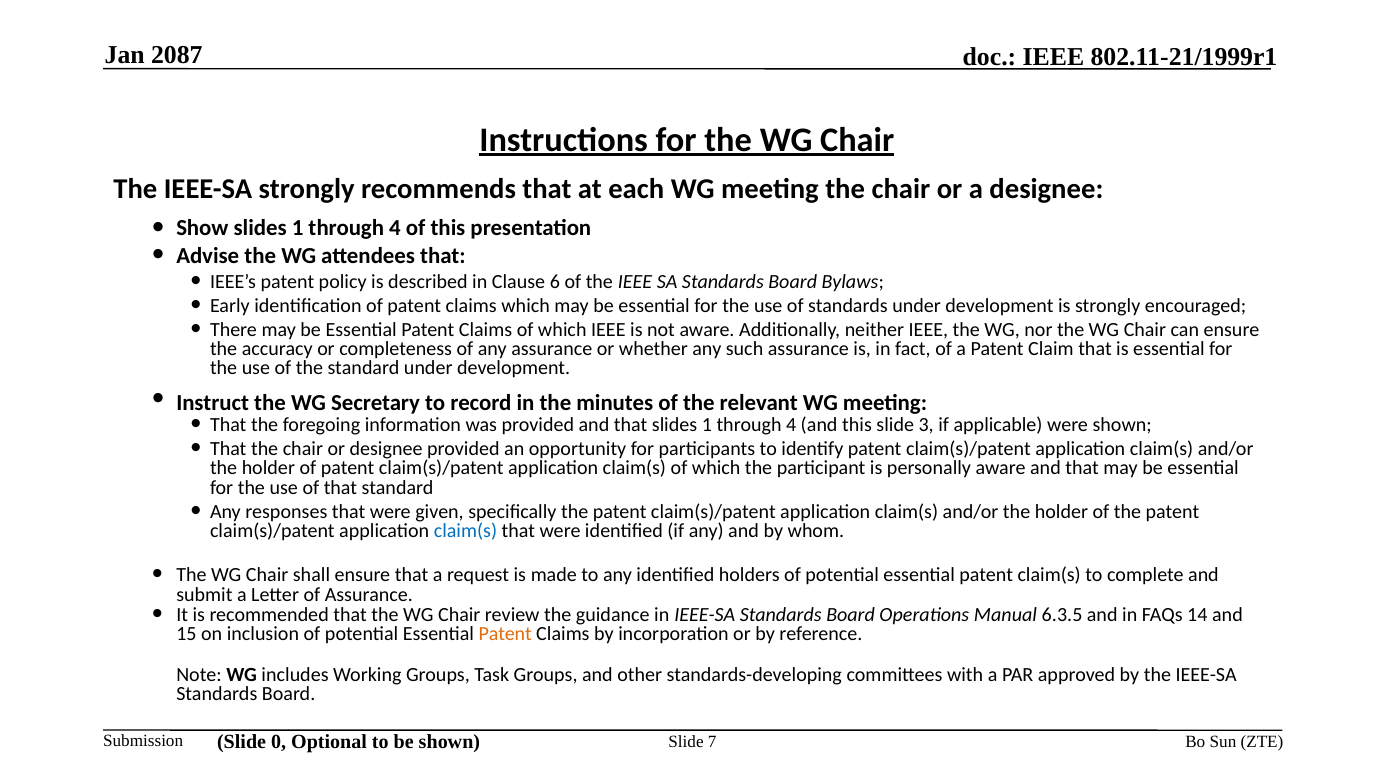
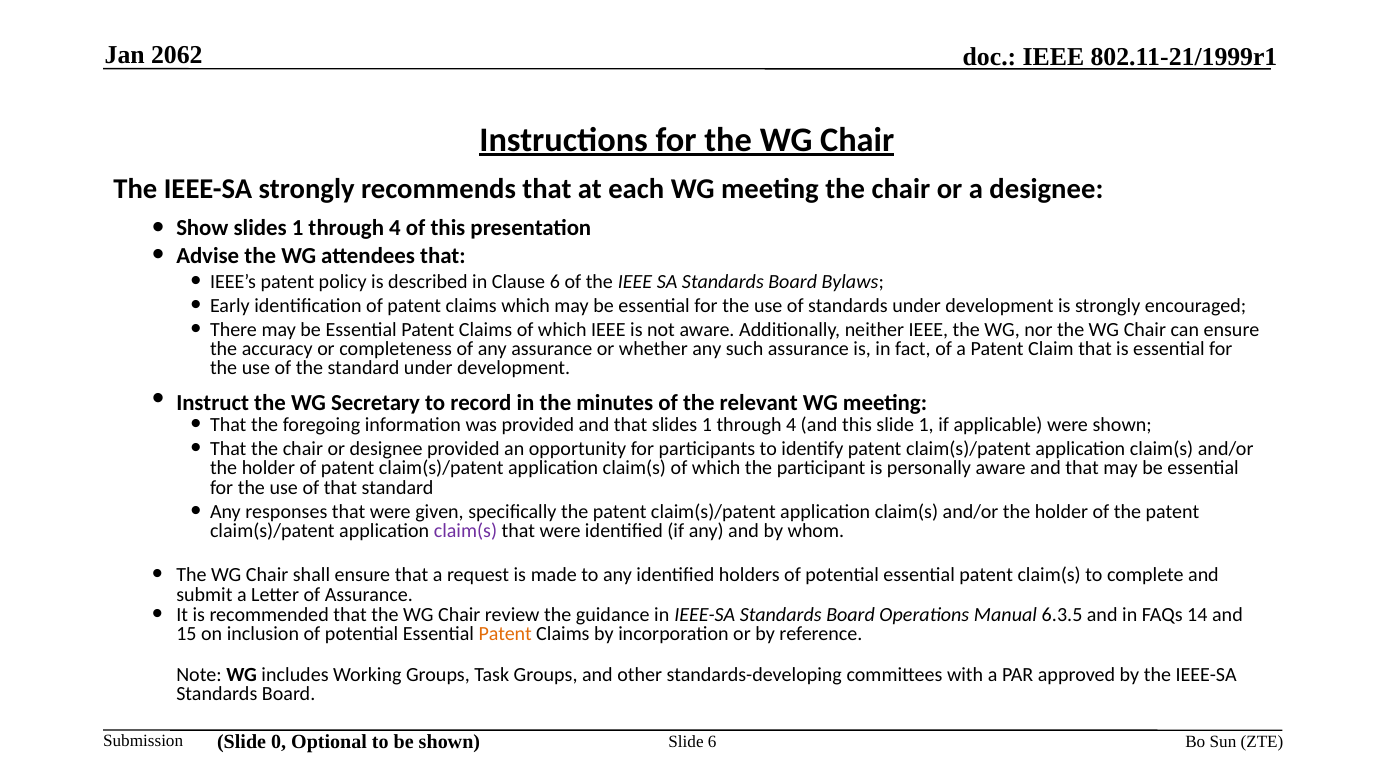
2087: 2087 -> 2062 (177, 55)
slide 3: 3 -> 1 (926, 425)
claim(s colour: blue -> purple (465, 531)
Slide 7: 7 -> 6 (712, 741)
